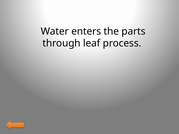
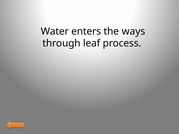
parts: parts -> ways (133, 31)
